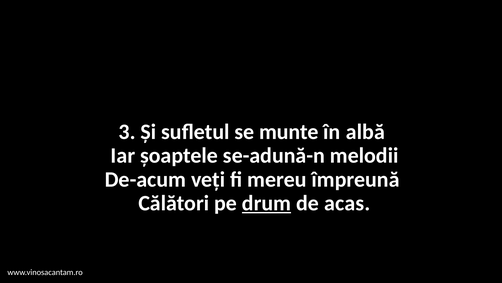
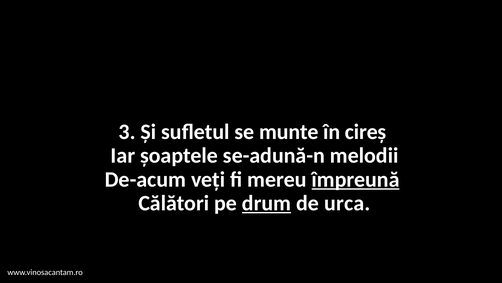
albă: albă -> cireș (366, 132)
împreună underline: none -> present (356, 179)
acas: acas -> urca (347, 203)
